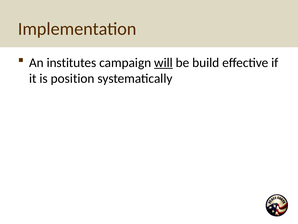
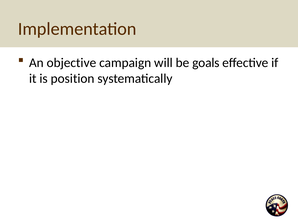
institutes: institutes -> objective (71, 63)
will underline: present -> none (163, 63)
build: build -> goals (206, 63)
